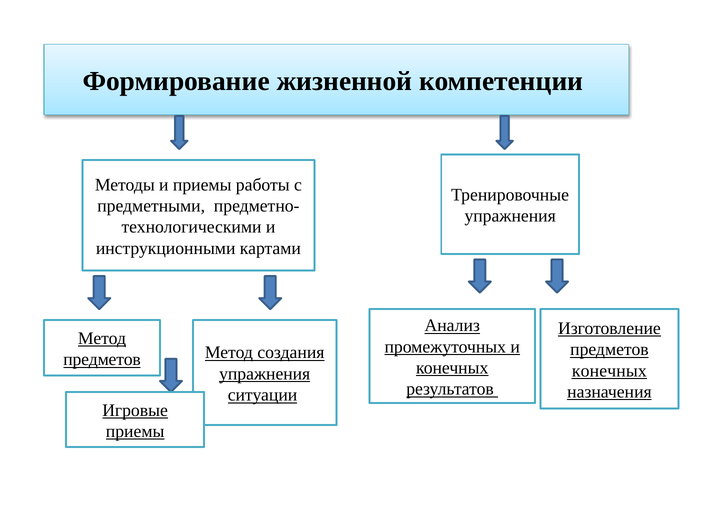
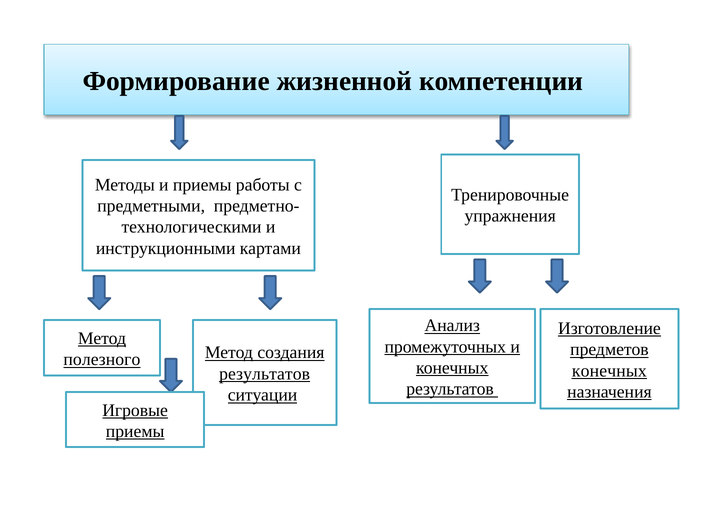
предметов: предметов -> полезного (102, 359)
упражнения: упражнения -> результатов (265, 373)
